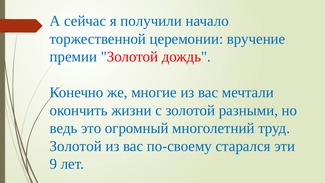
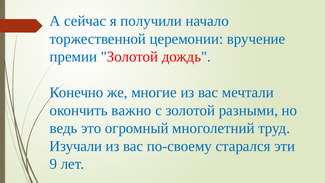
жизни: жизни -> важно (131, 110)
Золотой: Золотой -> Изучали (76, 146)
